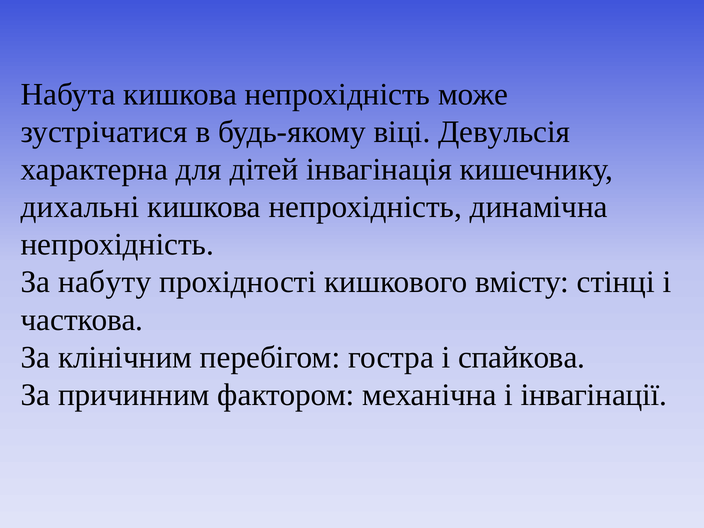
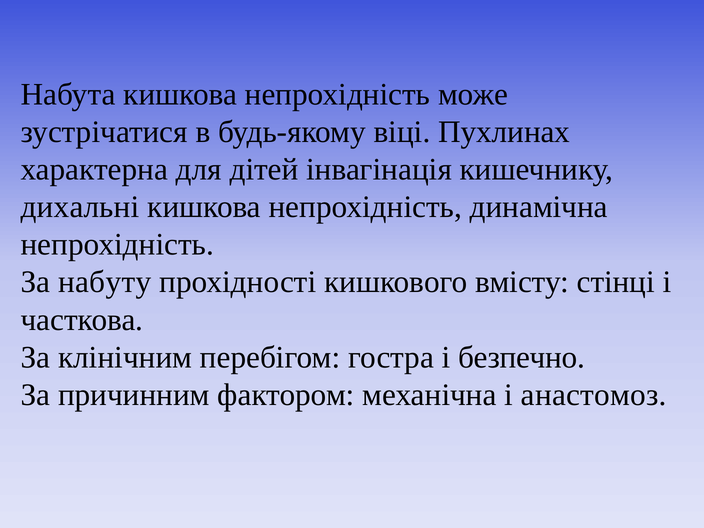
Девульсія: Девульсія -> Пухлинах (504, 132)
спайкова: спайкова -> безпечно (522, 357)
інвагінації: інвагінації -> анастомоз (594, 395)
